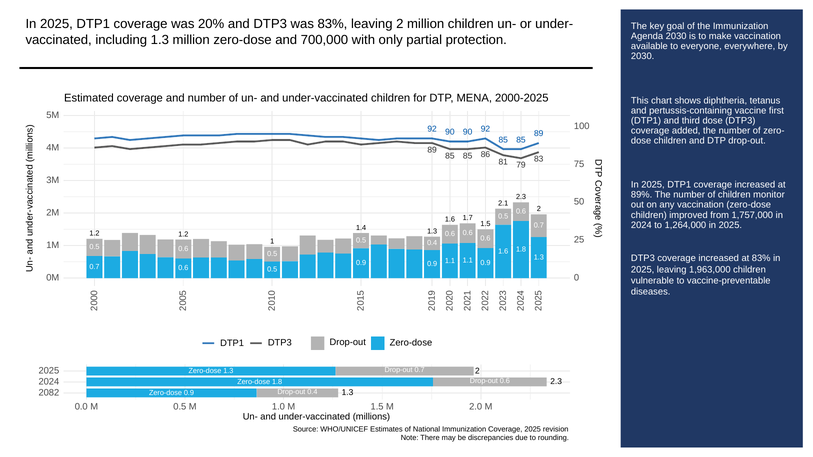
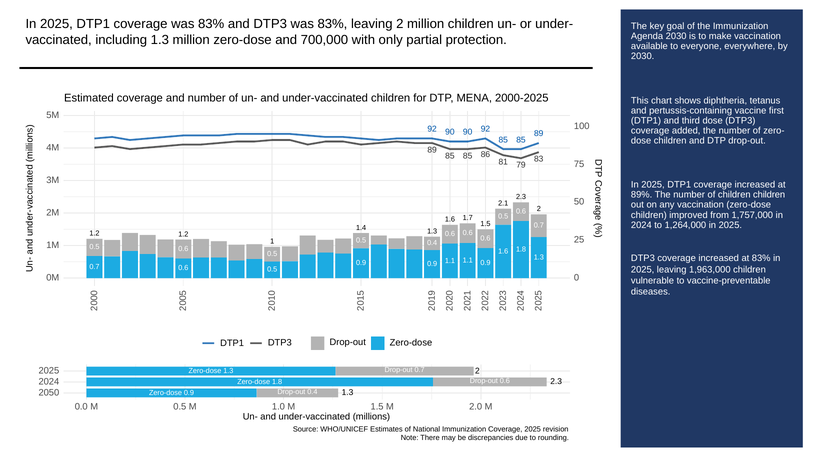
coverage was 20%: 20% -> 83% (211, 24)
children monitor: monitor -> children (769, 195)
2082: 2082 -> 2050 (49, 393)
